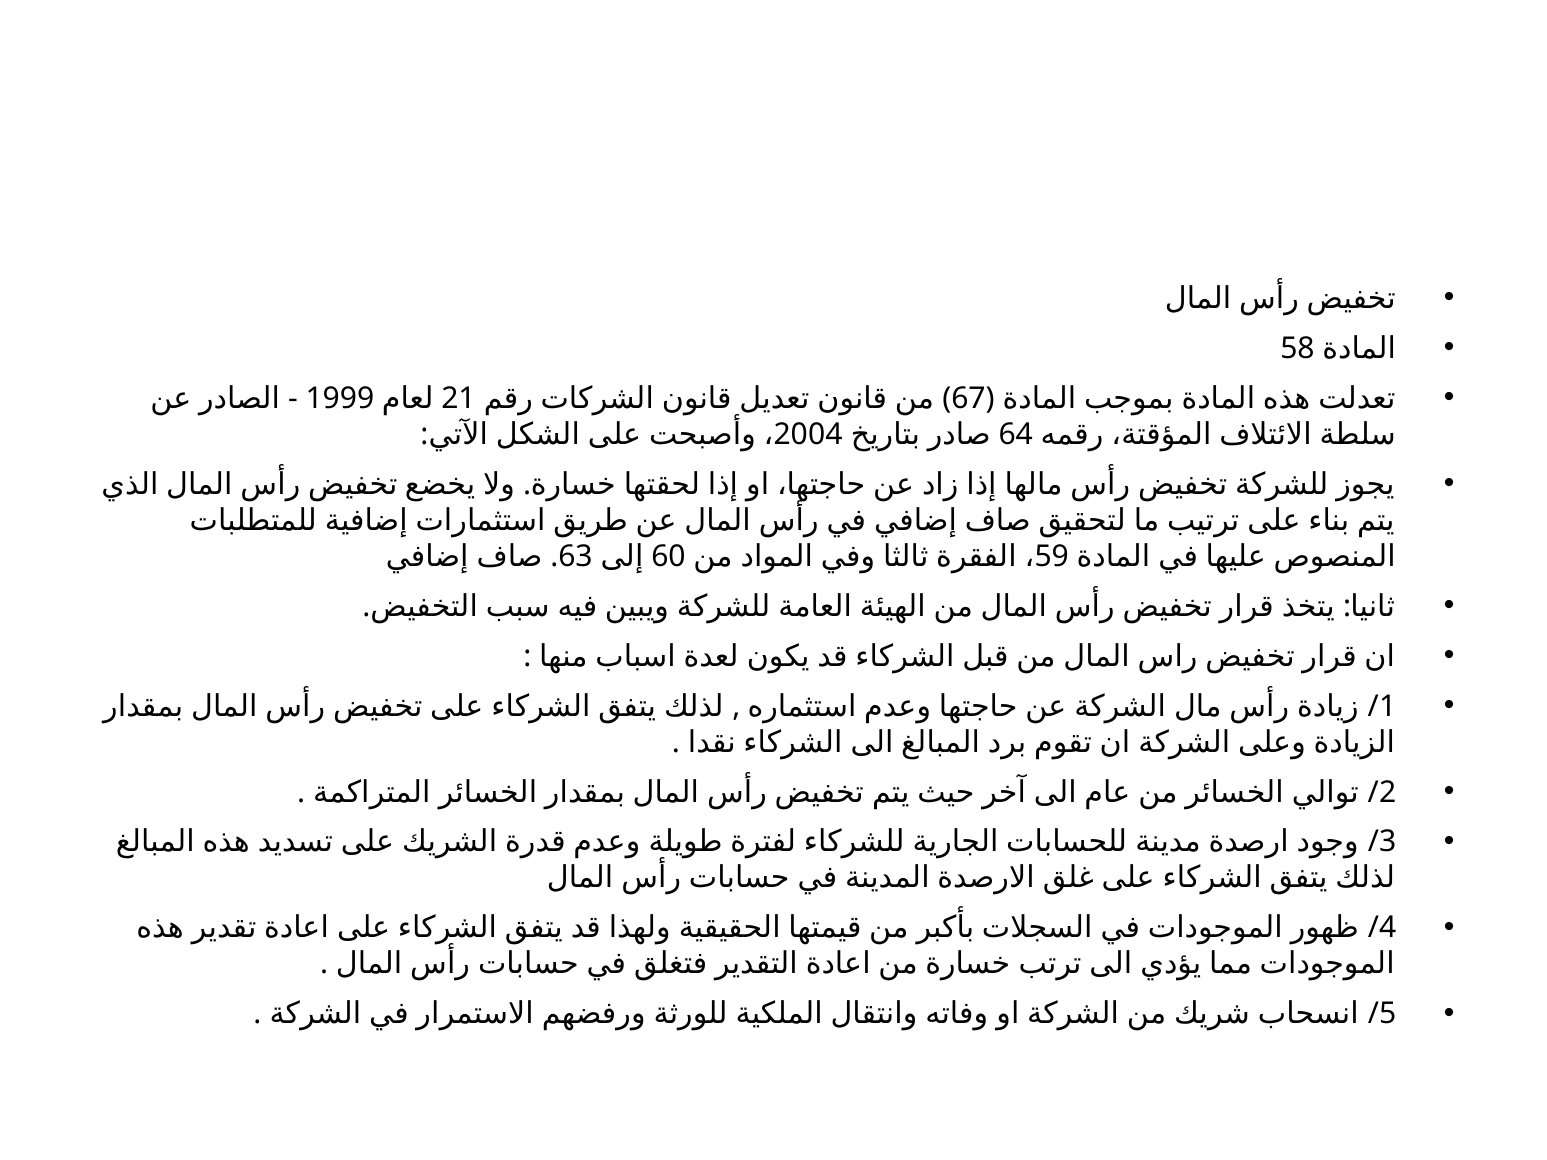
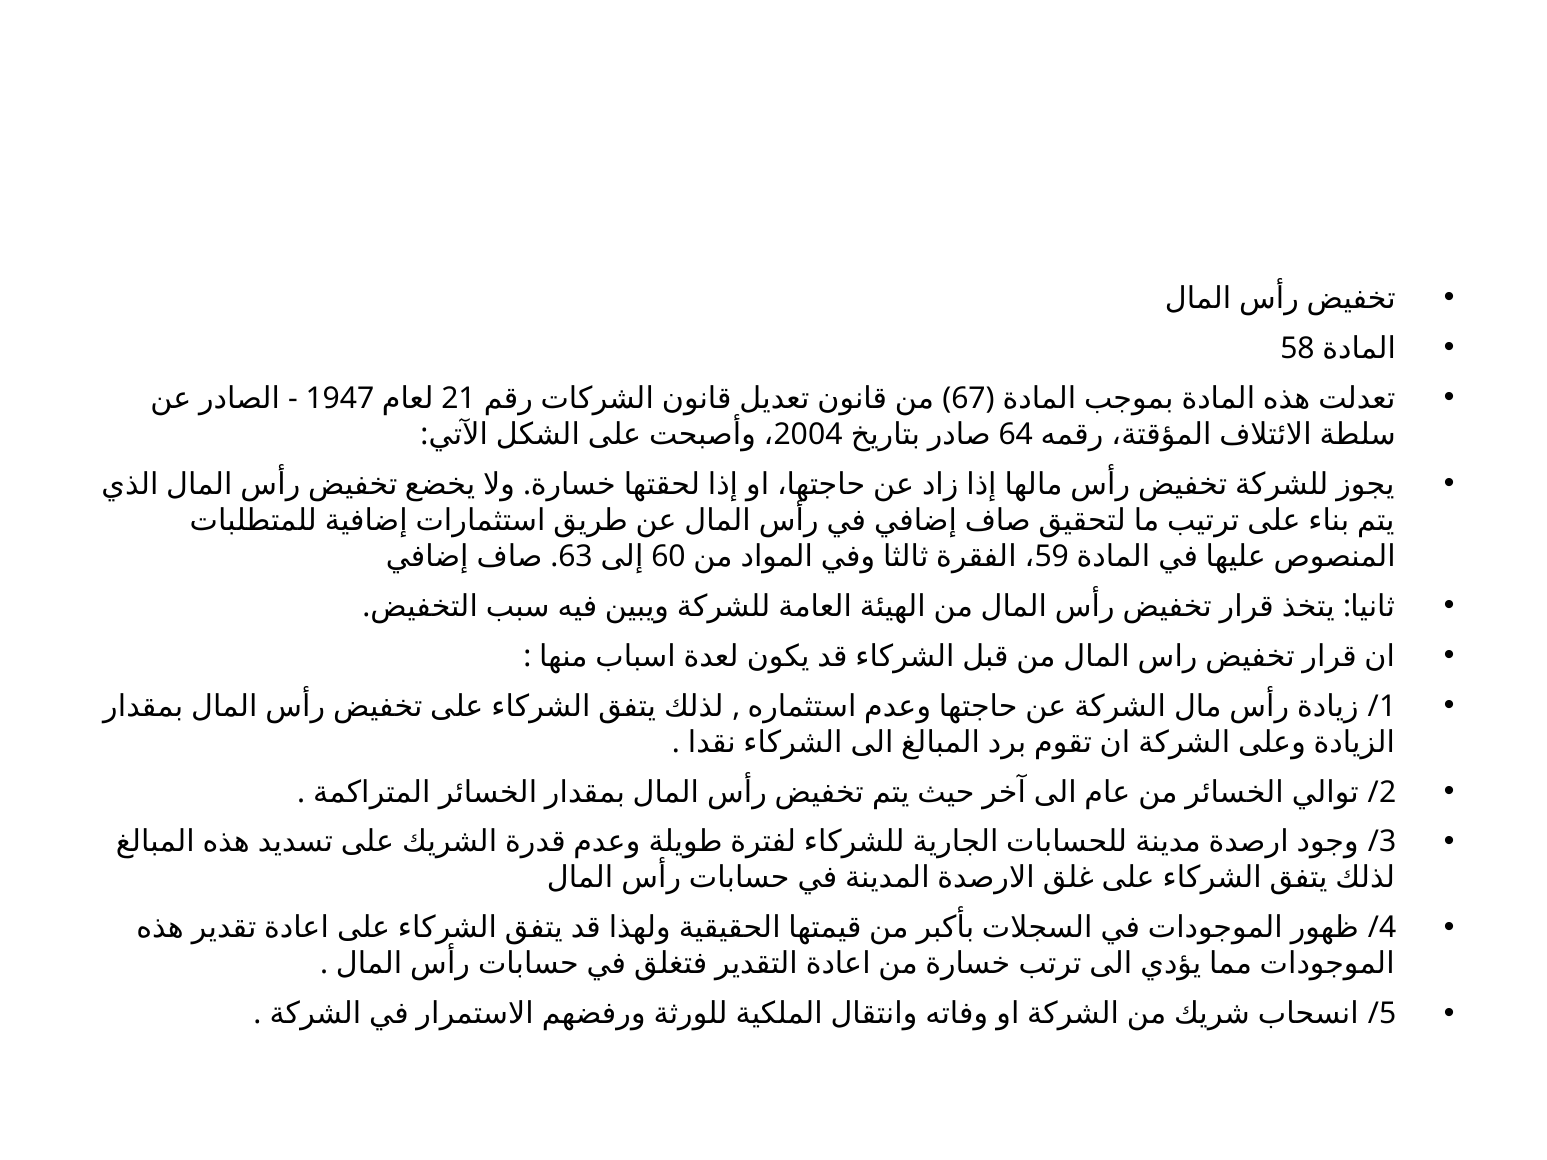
1999: 1999 -> 1947 (340, 398)
